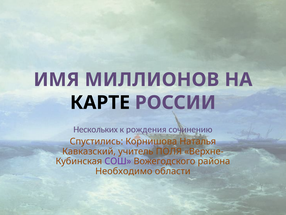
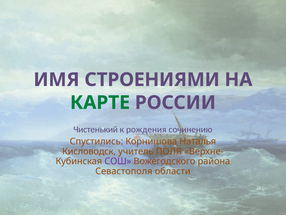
МИЛЛИОНОВ: МИЛЛИОНОВ -> СТРОЕНИЯМИ (152, 80)
КАРТЕ colour: black -> green (100, 102)
Нескольких: Нескольких -> Чистенький (96, 129)
Кавказский: Кавказский -> Кисловодск (89, 151)
Необходимо: Необходимо -> Севастополя (124, 171)
